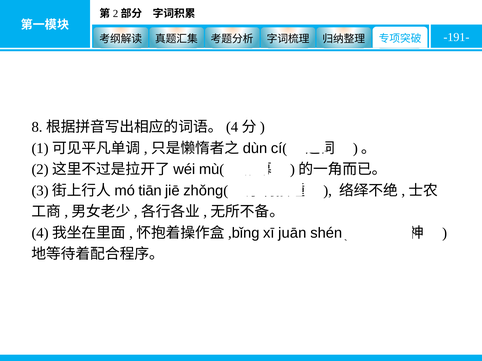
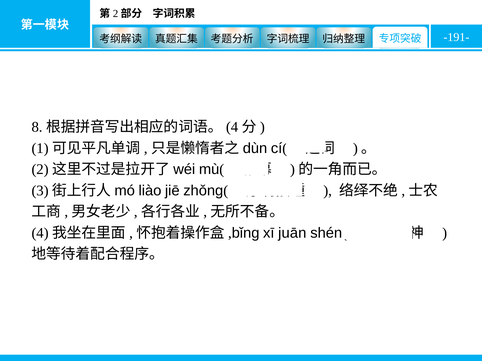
tiān: tiān -> liào (150, 191)
